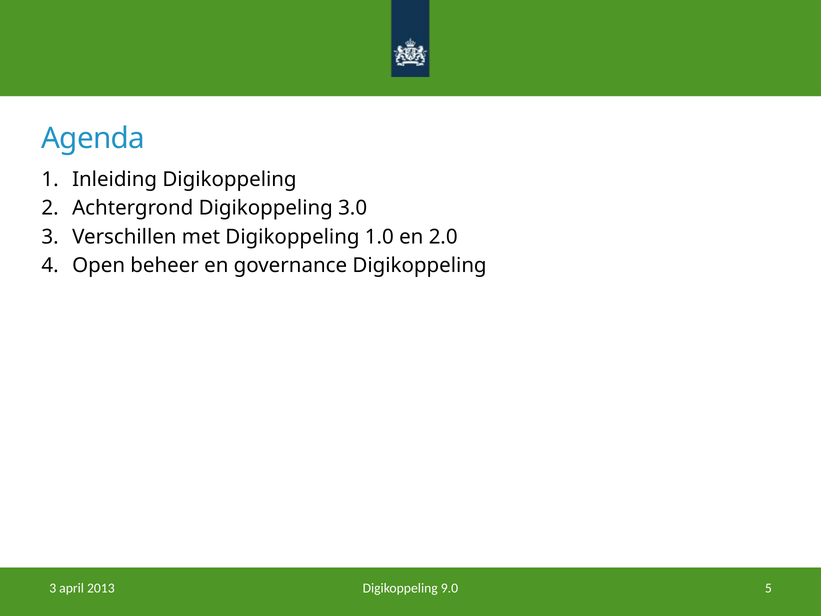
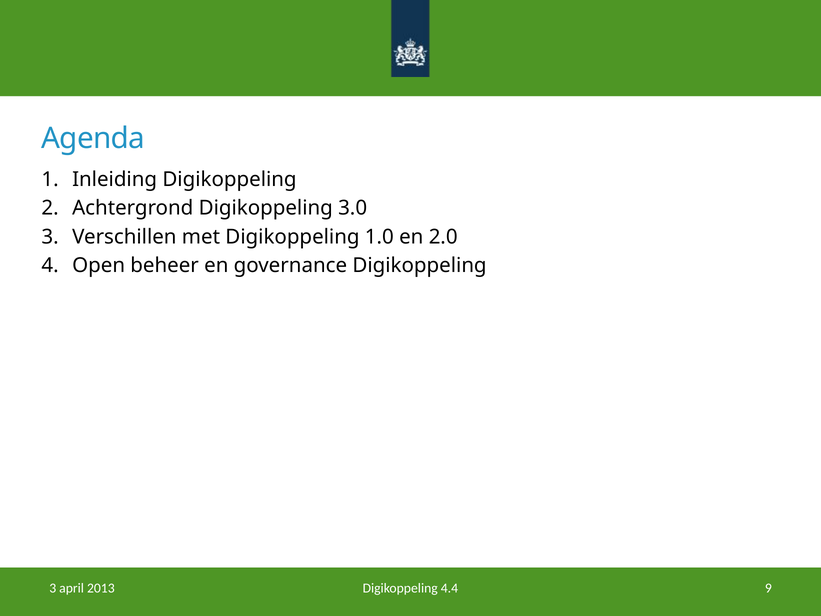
9.0: 9.0 -> 4.4 (449, 588)
5: 5 -> 9 (768, 588)
